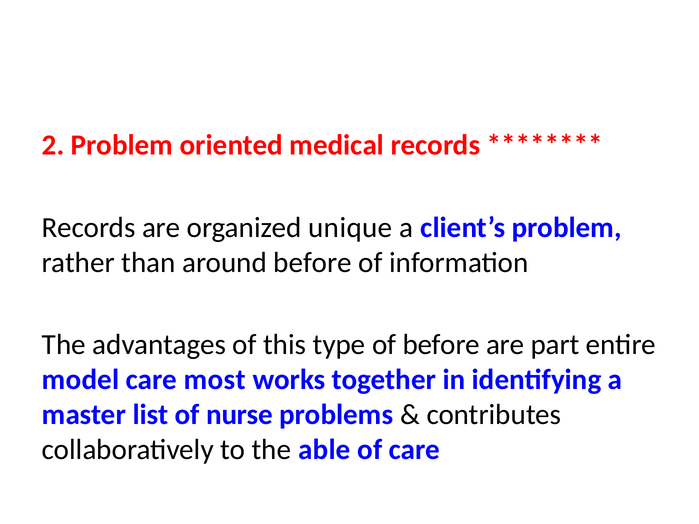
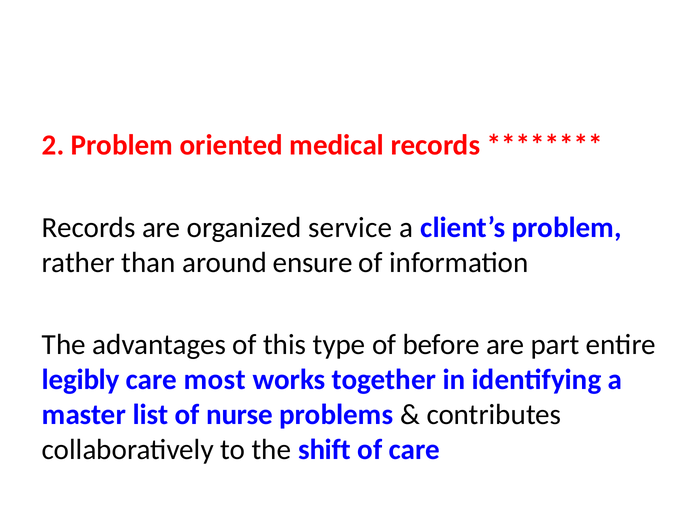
unique: unique -> service (350, 228)
around before: before -> ensure (313, 263)
model: model -> legibly (81, 380)
able: able -> shift (325, 450)
